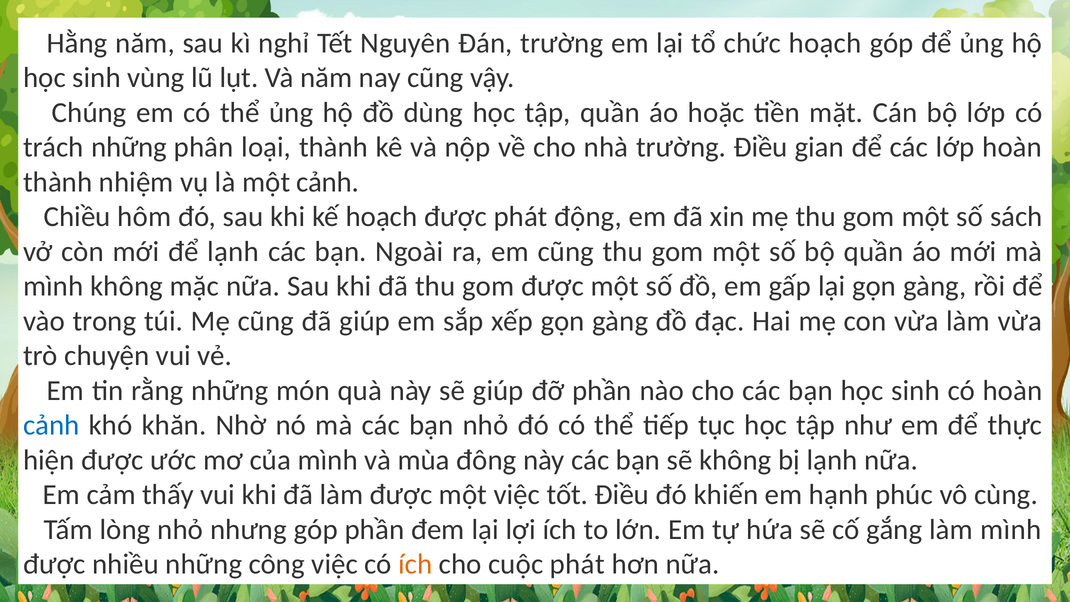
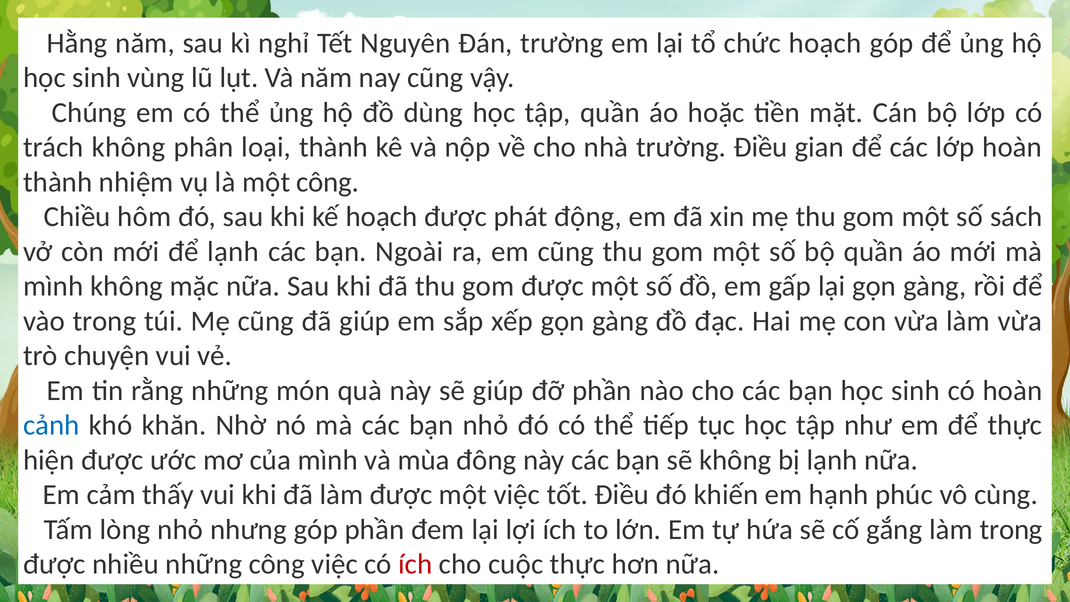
trách những: những -> không (129, 147)
một cảnh: cảnh -> công (328, 182)
làm mình: mình -> trong (1011, 529)
ích colour: orange -> red (415, 564)
cuộc phát: phát -> thực (577, 564)
